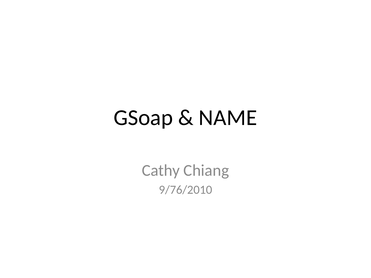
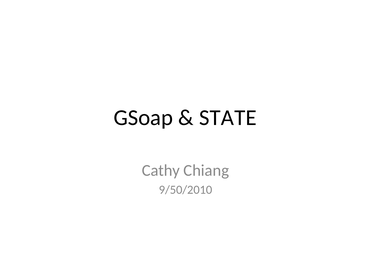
NAME: NAME -> STATE (228, 118)
9/76/2010: 9/76/2010 -> 9/50/2010 (185, 190)
